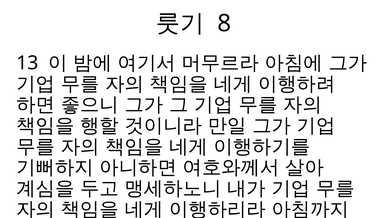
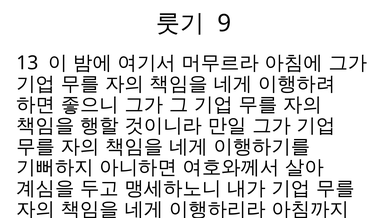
8: 8 -> 9 (224, 23)
